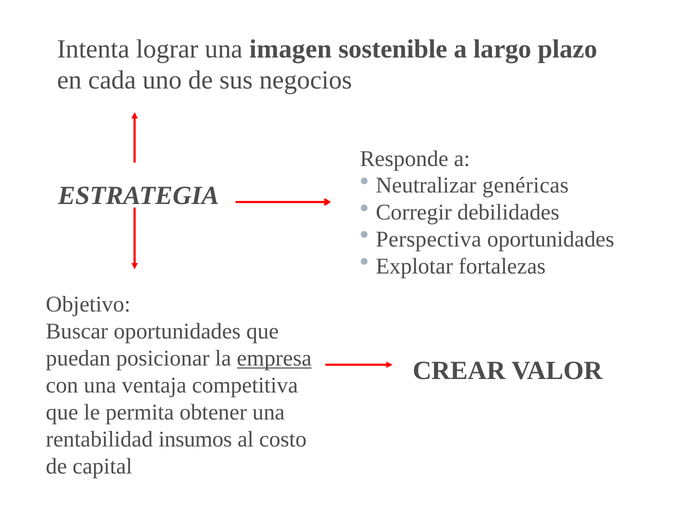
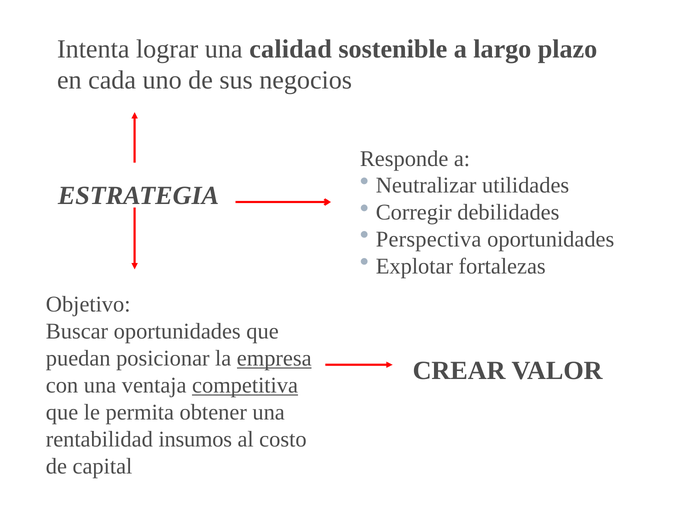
imagen: imagen -> calidad (291, 49)
genéricas: genéricas -> utilidades (526, 185)
competitiva underline: none -> present (245, 385)
